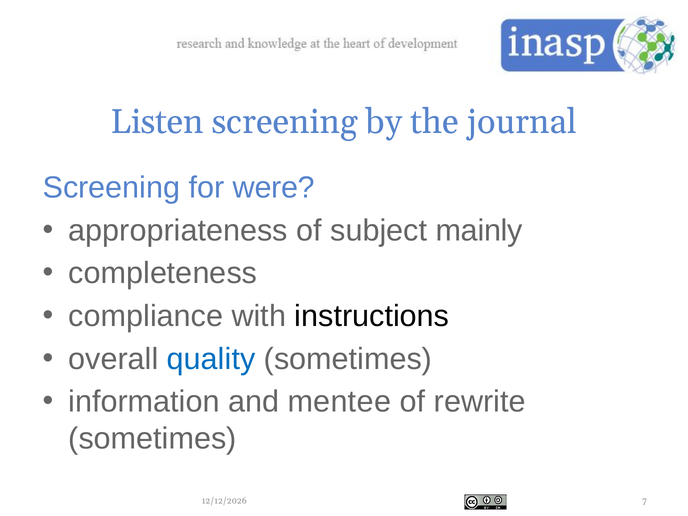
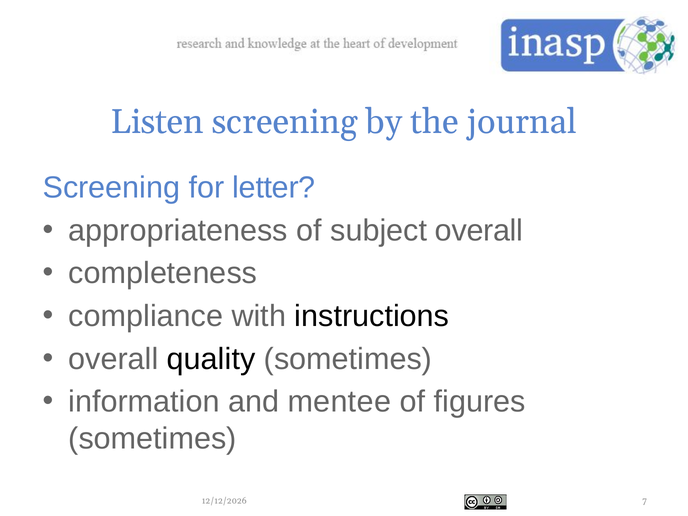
were: were -> letter (274, 188)
subject mainly: mainly -> overall (479, 231)
quality colour: blue -> black (211, 359)
rewrite: rewrite -> figures (480, 402)
